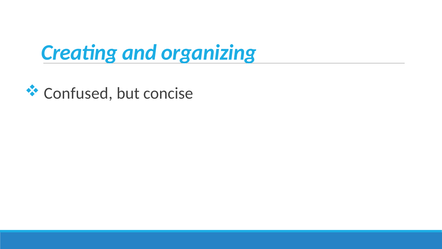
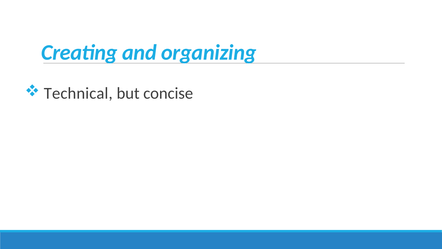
Confused: Confused -> Technical (78, 93)
